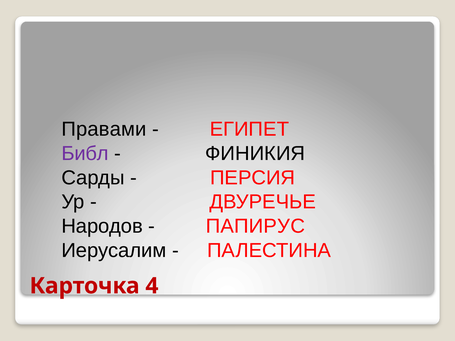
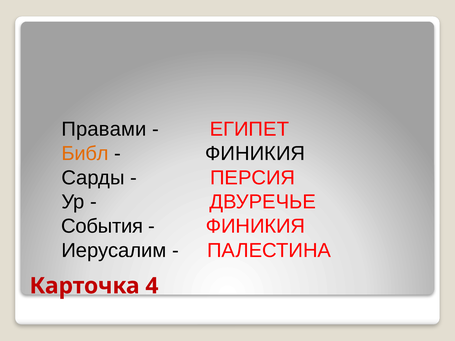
Библ colour: purple -> orange (85, 154)
Народов: Народов -> События (102, 226)
ПАПИРУС: ПАПИРУС -> ФИНИКИЯ (256, 226)
